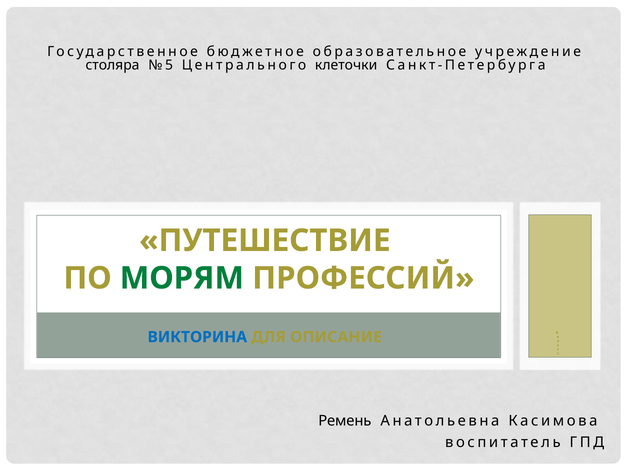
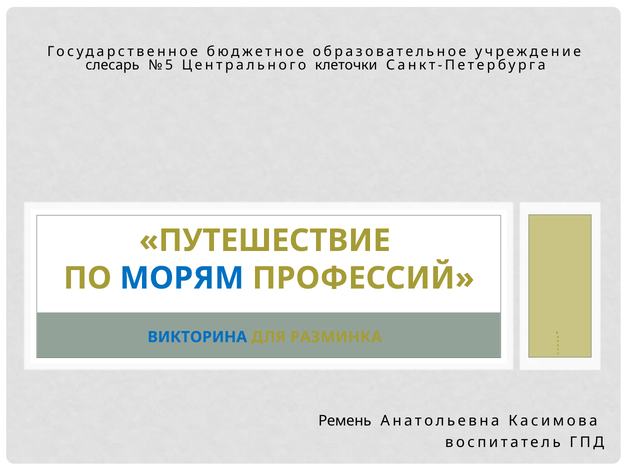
столяра: столяра -> слесарь (112, 65)
МОРЯМ colour: green -> blue (182, 278)
ОПИСАНИЕ: ОПИСАНИЕ -> РАЗМИНКА (336, 337)
